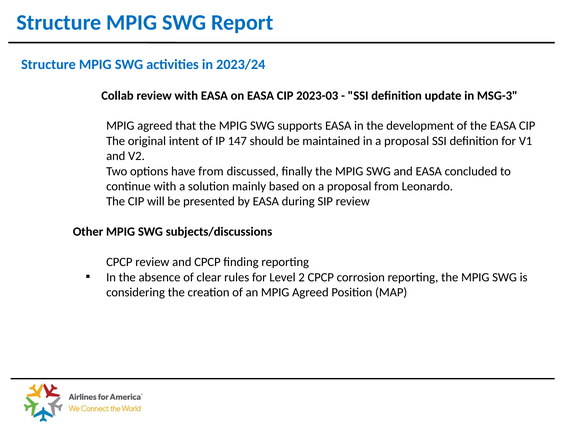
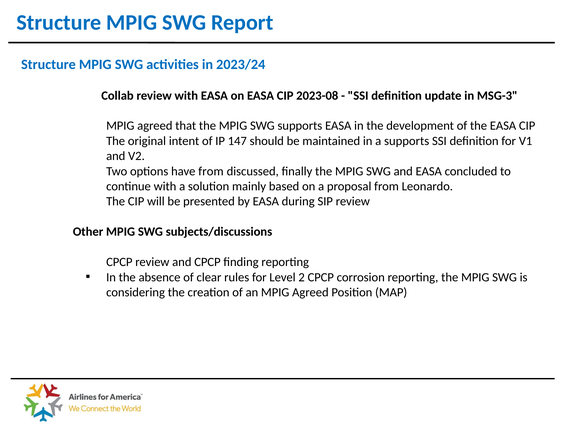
2023-03: 2023-03 -> 2023-08 (317, 95)
in a proposal: proposal -> supports (407, 141)
